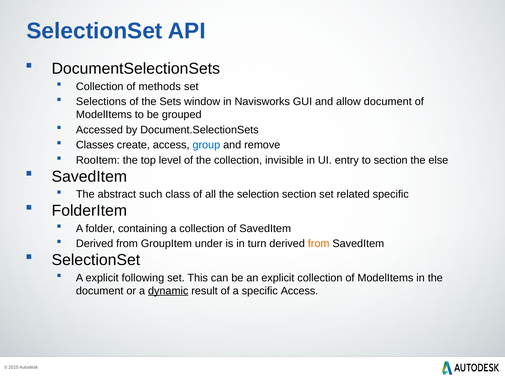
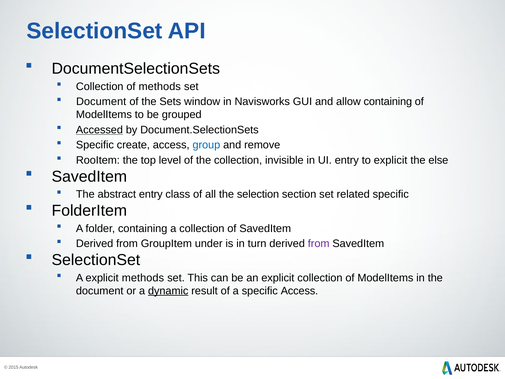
Selections: Selections -> Document (101, 102)
allow document: document -> containing (388, 102)
Accessed underline: none -> present (99, 130)
Classes: Classes -> Specific (95, 145)
to section: section -> explicit (391, 160)
abstract such: such -> entry (151, 194)
from colour: orange -> purple (319, 243)
explicit following: following -> methods (143, 278)
